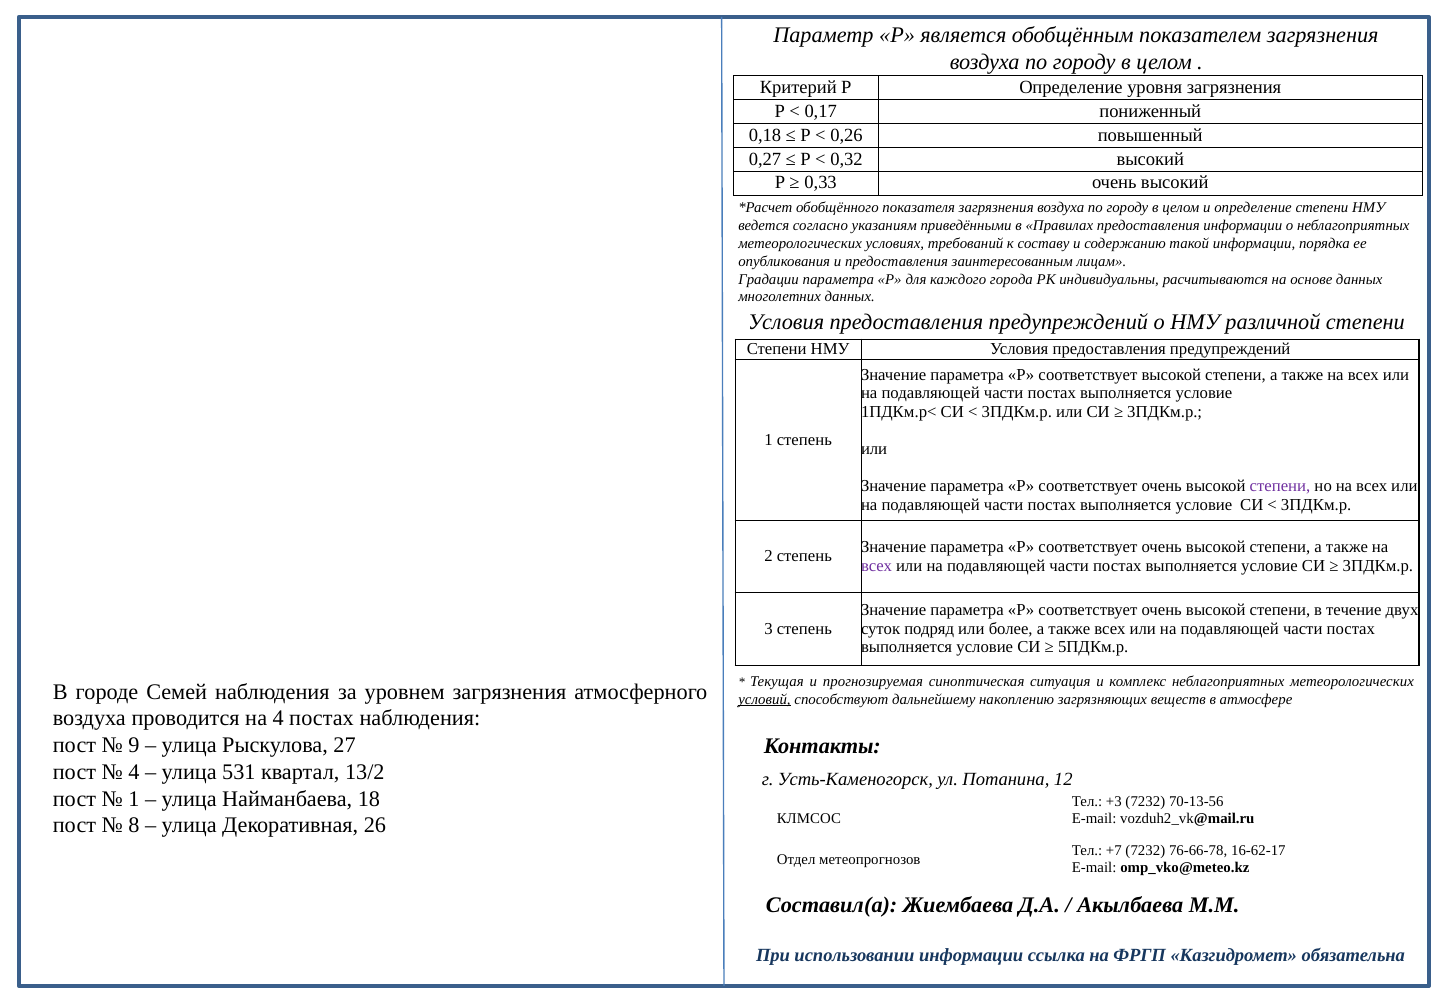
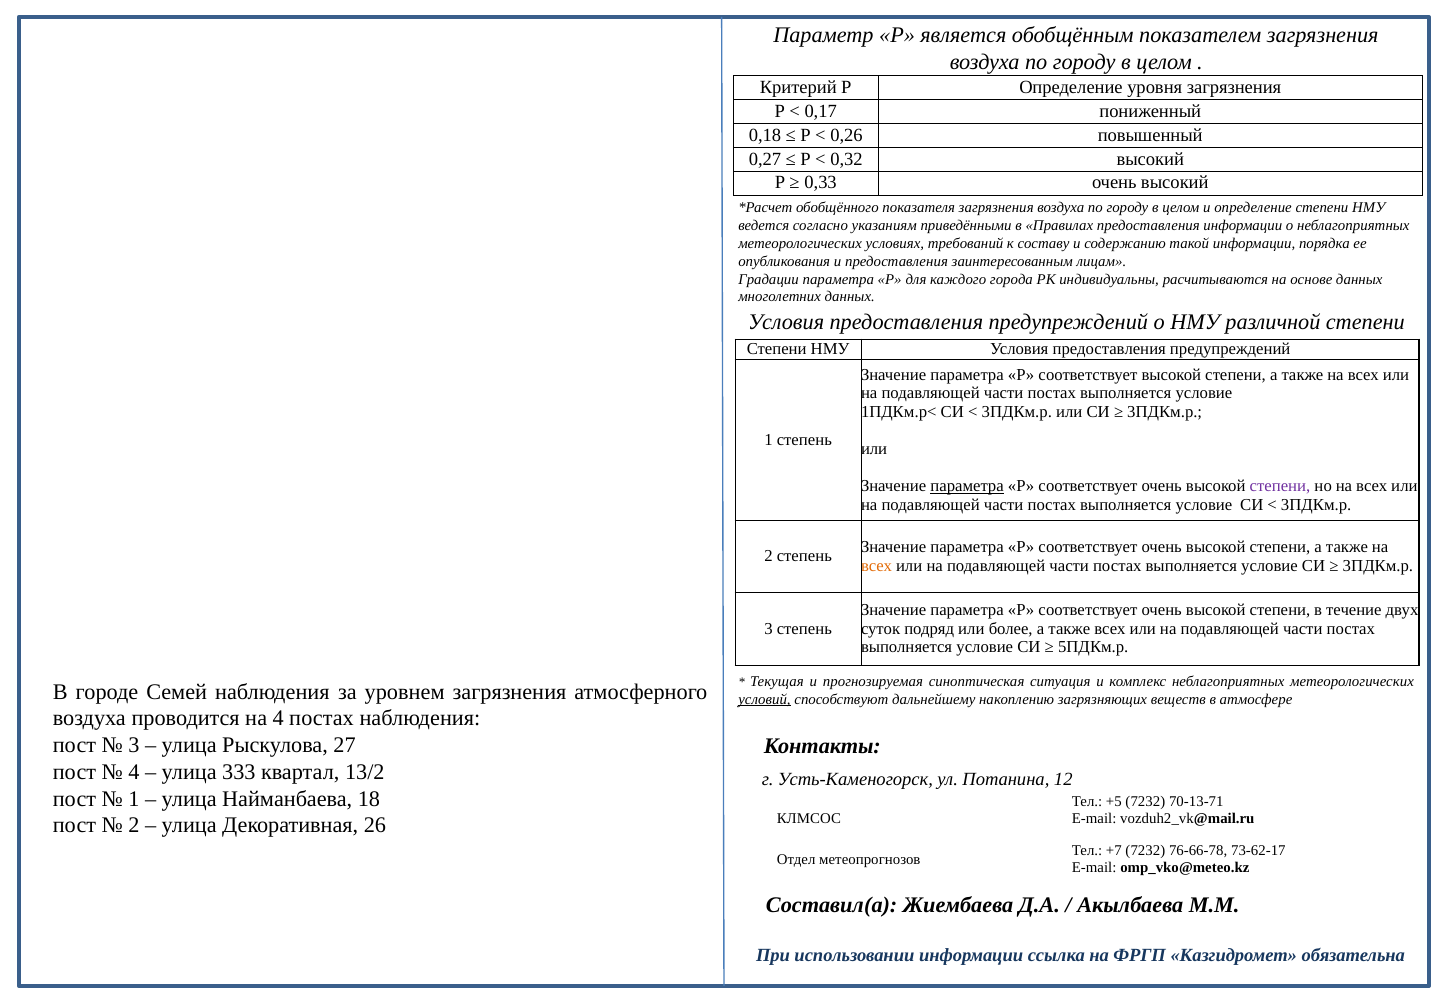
параметра underline: none -> present (967, 486)
всех colour: purple -> orange (877, 565)
9: 9 -> 3 (134, 745)
531: 531 -> 333 (239, 772)
+3: +3 -> +5 (1114, 801)
70-13-56: 70-13-56 -> 70-13-71 (1196, 801)
8: 8 -> 2 (134, 825)
16-62-17: 16-62-17 -> 73-62-17 (1258, 850)
